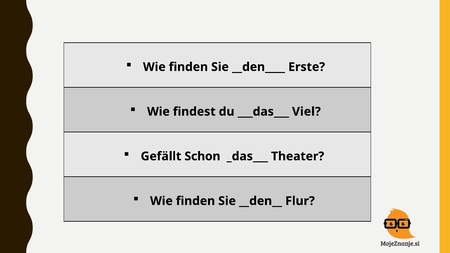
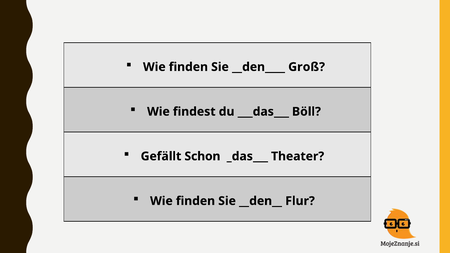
Erste: Erste -> Groß (307, 67)
Viel: Viel -> Böll (306, 112)
